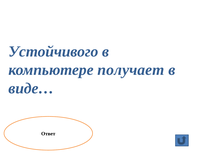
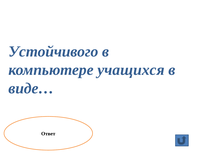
получает: получает -> учащихся (131, 70)
